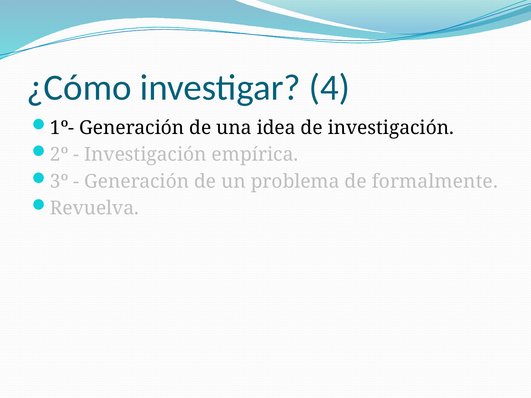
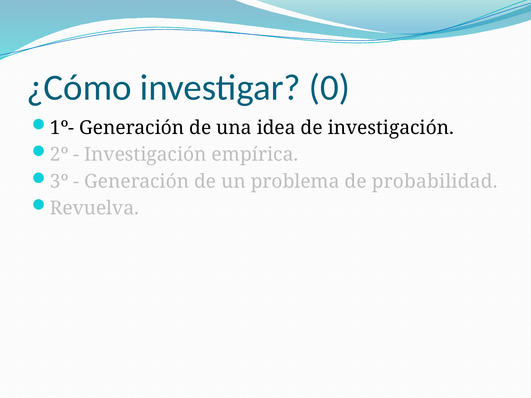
4: 4 -> 0 (330, 88)
formalmente: formalmente -> probabilidad (435, 181)
